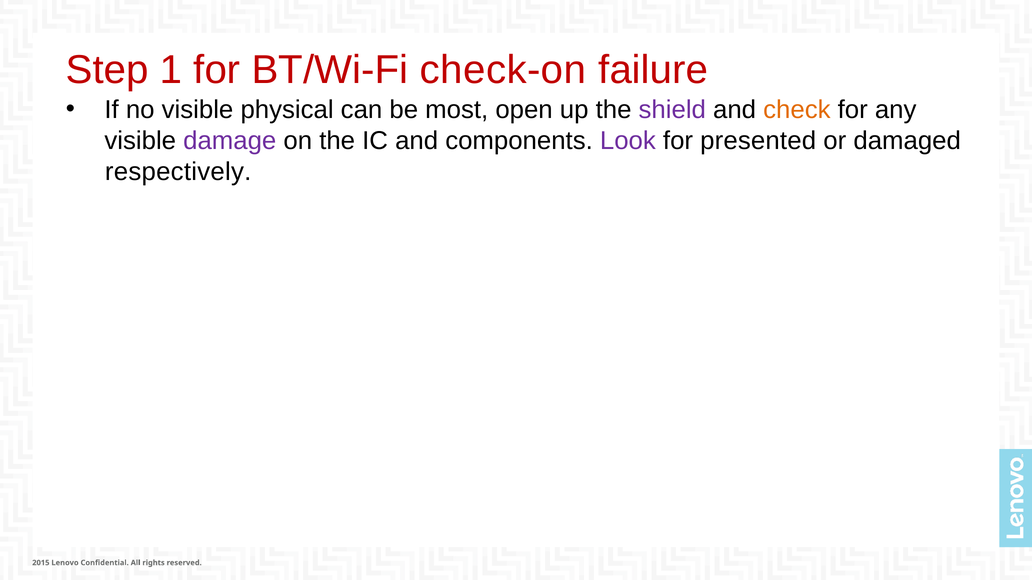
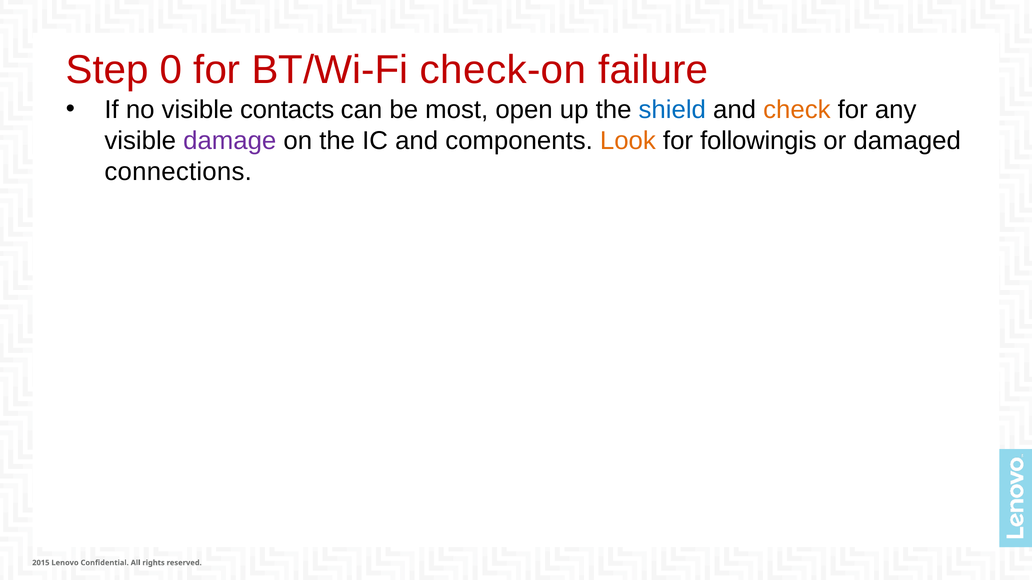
1: 1 -> 0 (171, 70)
physical: physical -> contacts (287, 110)
shield colour: purple -> blue (672, 110)
Look colour: purple -> orange (628, 141)
presented: presented -> followingis (758, 141)
respectively: respectively -> connections (178, 172)
